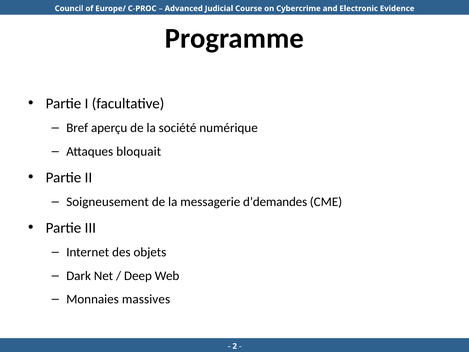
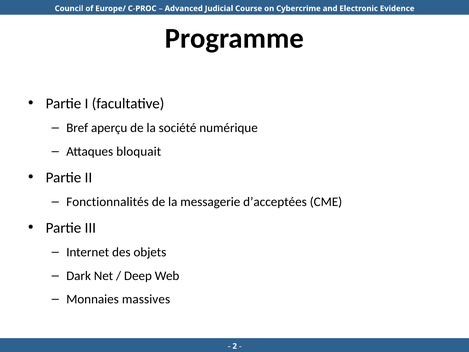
Soigneusement: Soigneusement -> Fonctionnalités (108, 202)
d’demandes: d’demandes -> d’acceptées (275, 202)
